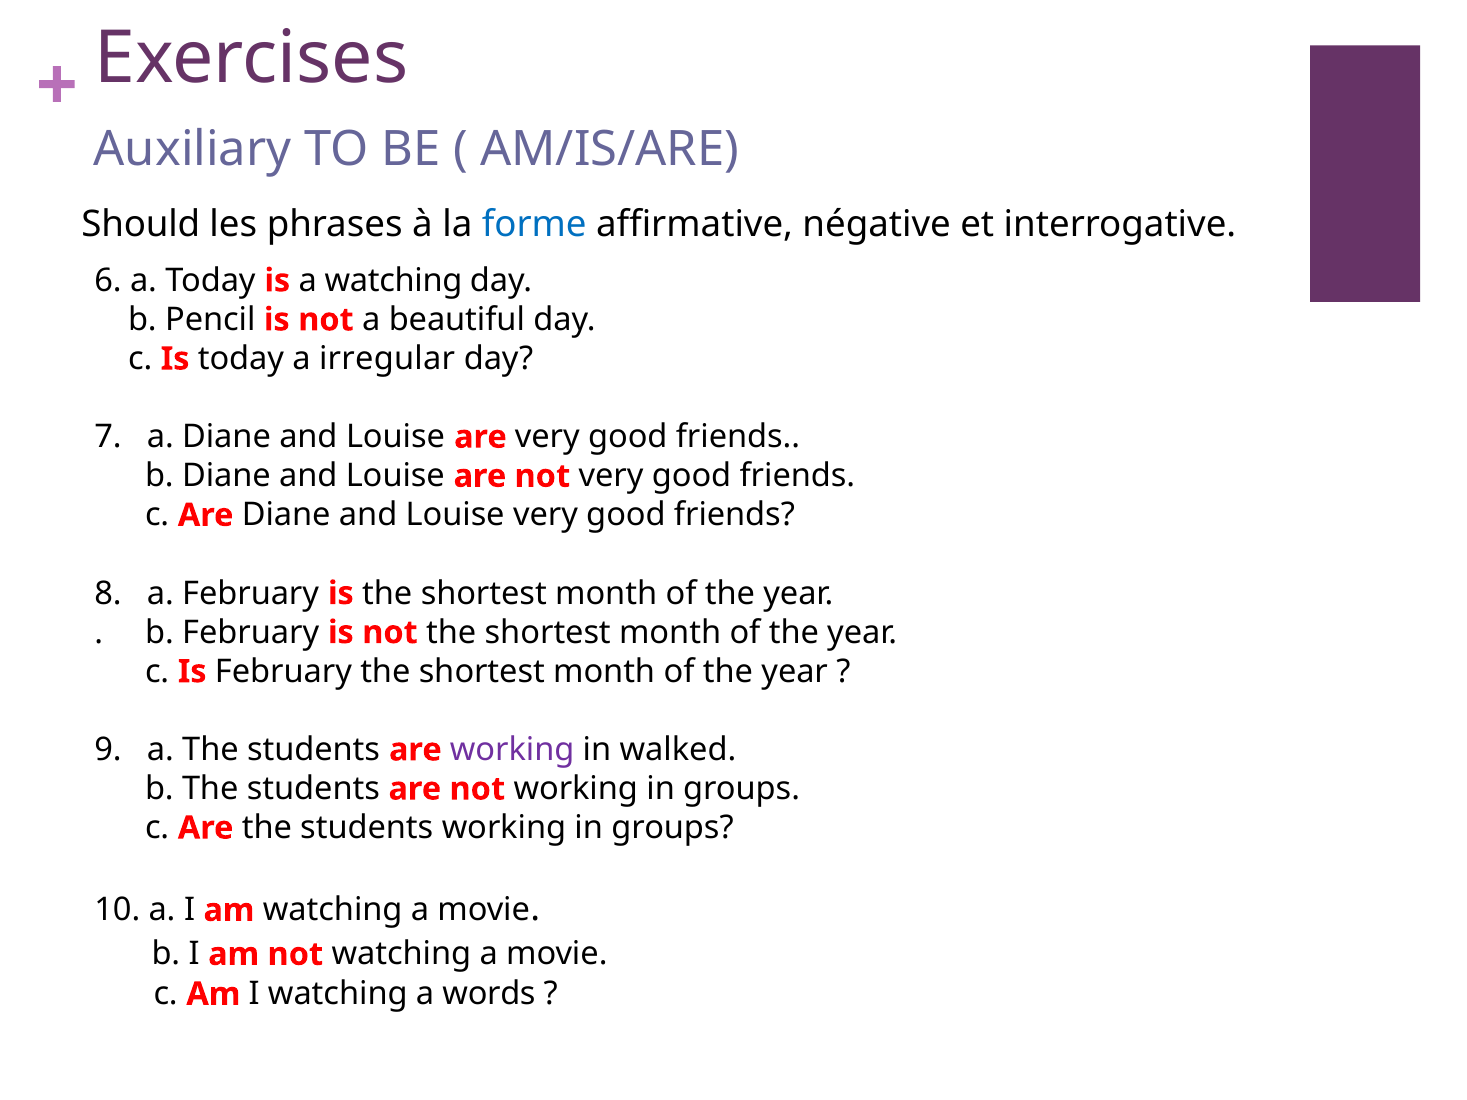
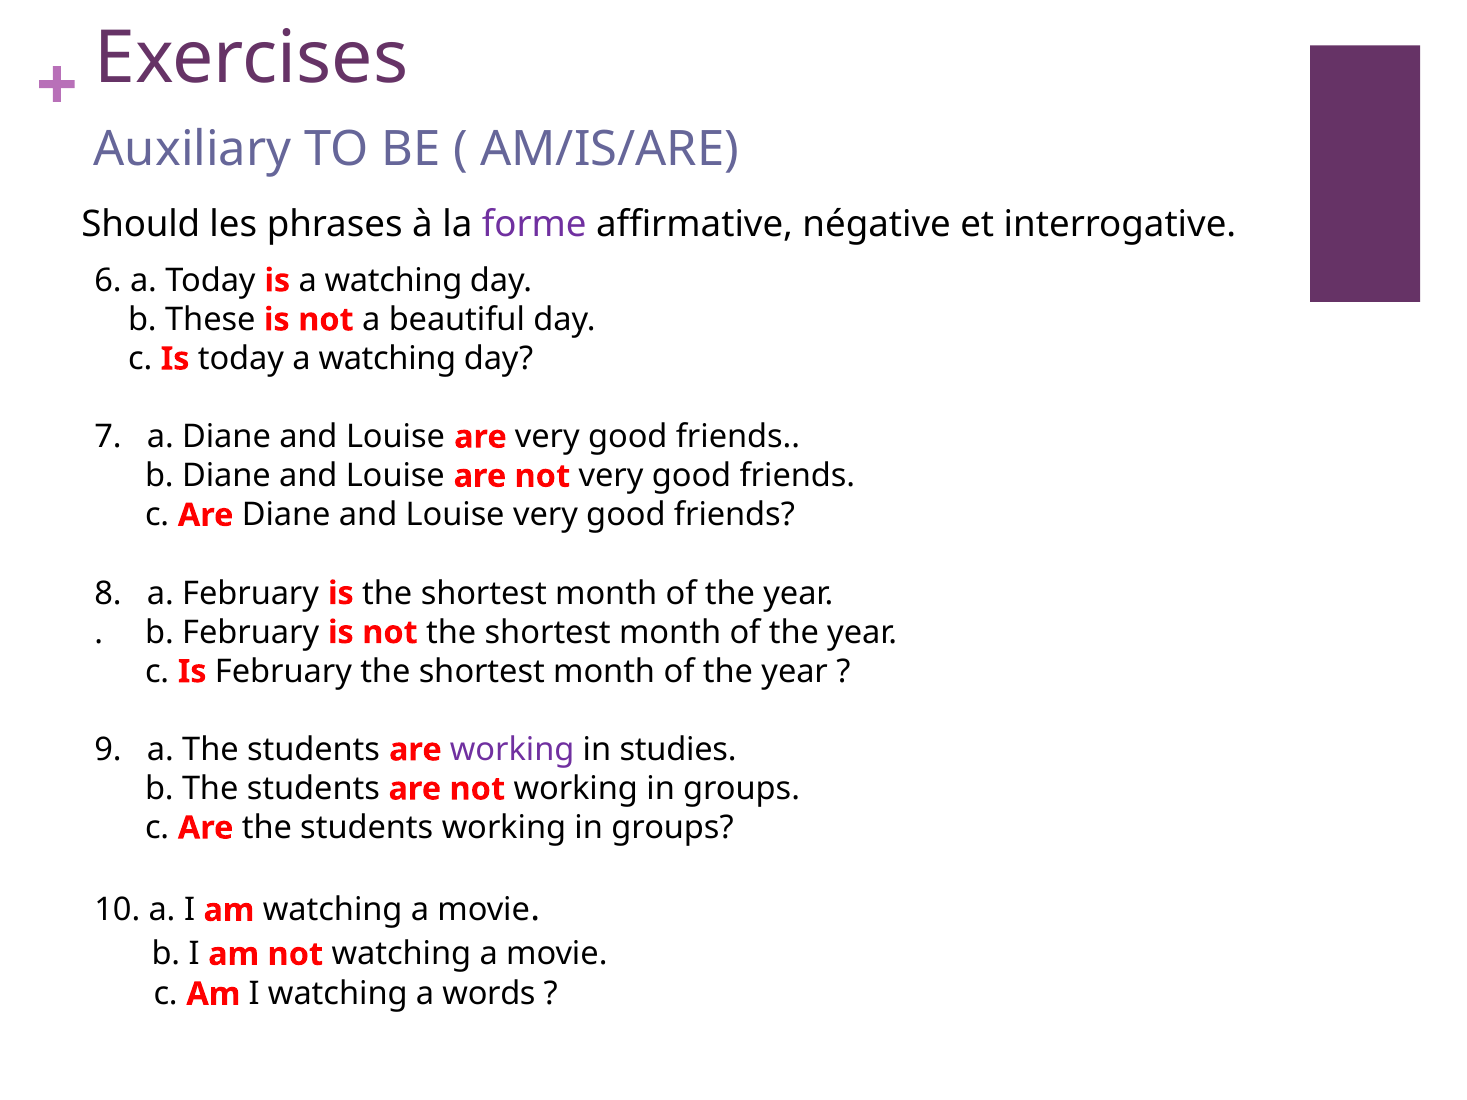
forme colour: blue -> purple (534, 225)
Pencil: Pencil -> These (210, 320)
today a irregular: irregular -> watching (387, 359)
walked: walked -> studies (678, 750)
